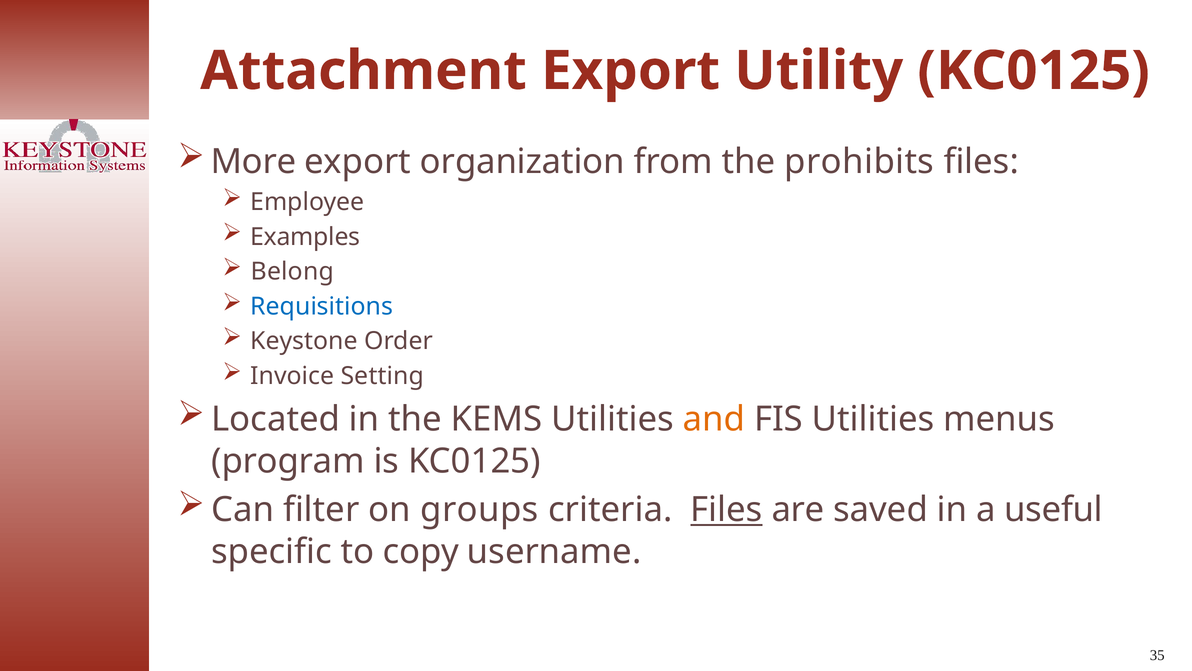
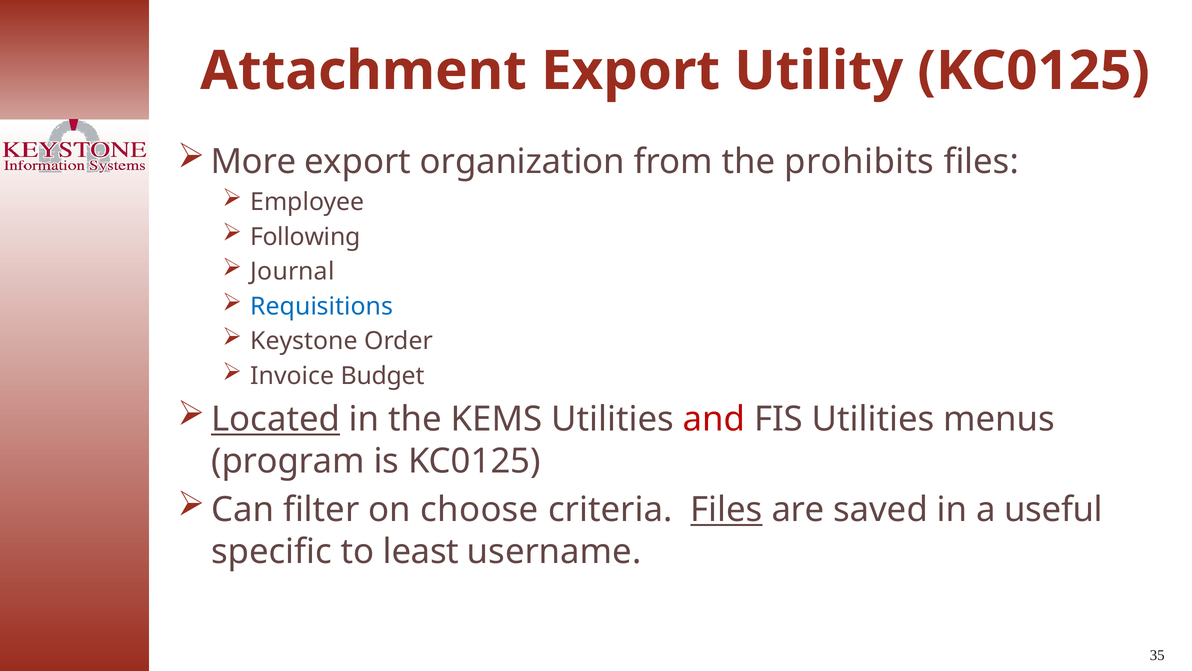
Examples: Examples -> Following (305, 237)
Belong: Belong -> Journal (292, 271)
Setting: Setting -> Budget (383, 376)
Located underline: none -> present (276, 419)
and colour: orange -> red (714, 419)
groups: groups -> choose (479, 510)
copy: copy -> least (421, 551)
